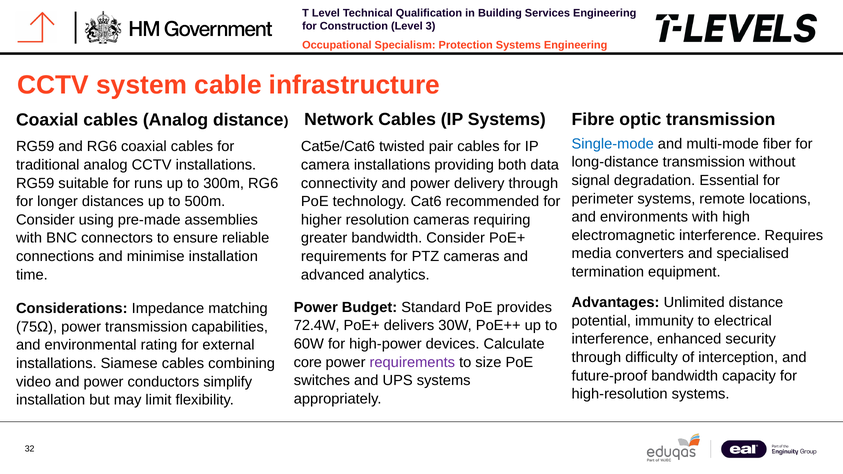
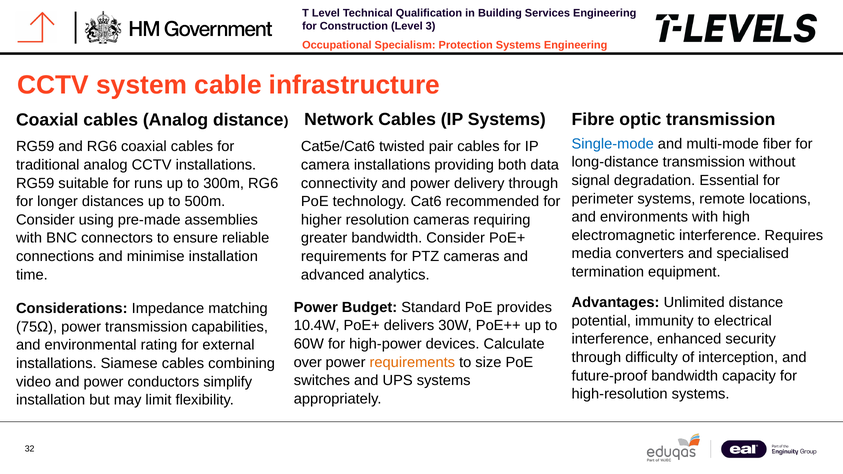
72.4W: 72.4W -> 10.4W (317, 326)
core: core -> over (308, 362)
requirements colour: purple -> orange (412, 362)
